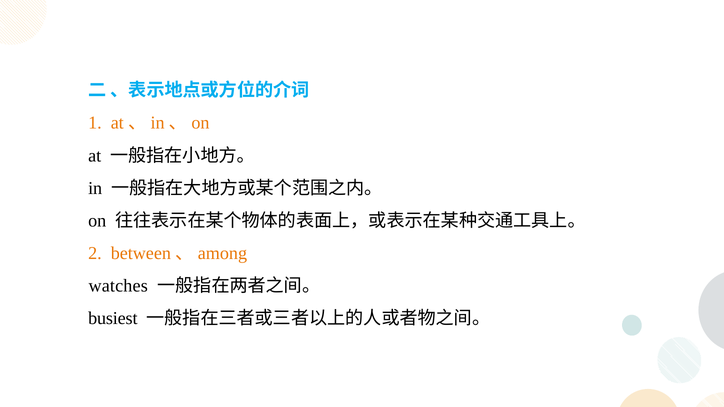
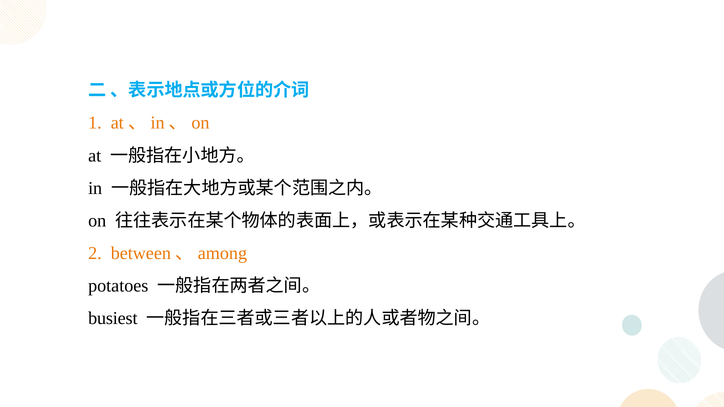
watches: watches -> potatoes (118, 286)
